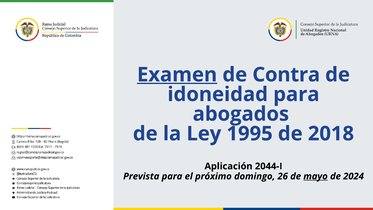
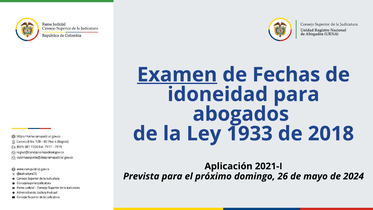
Contra: Contra -> Fechas (286, 75)
1995: 1995 -> 1933 (250, 134)
2044-I: 2044-I -> 2021-I (269, 166)
mayo underline: present -> none (316, 176)
